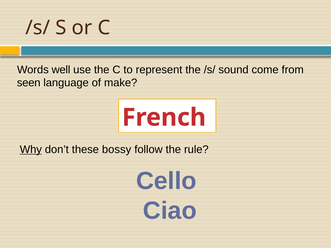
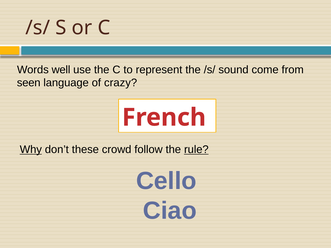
make: make -> crazy (121, 83)
bossy: bossy -> crowd (117, 150)
rule underline: none -> present (196, 150)
